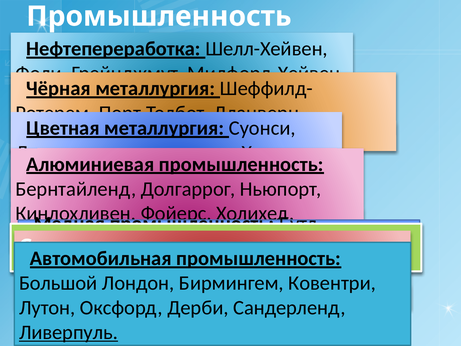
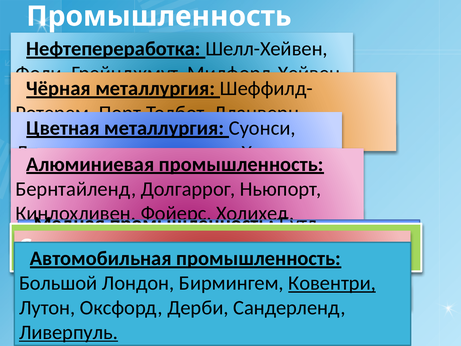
Ковентри underline: none -> present (332, 283)
